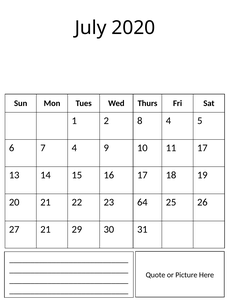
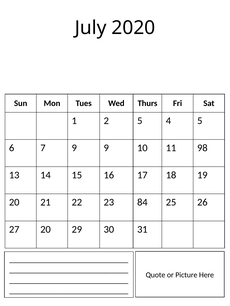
2 8: 8 -> 5 (140, 121)
7 4: 4 -> 9 (74, 148)
11 17: 17 -> 98 (202, 148)
64: 64 -> 84 (142, 203)
27 21: 21 -> 20 (46, 230)
